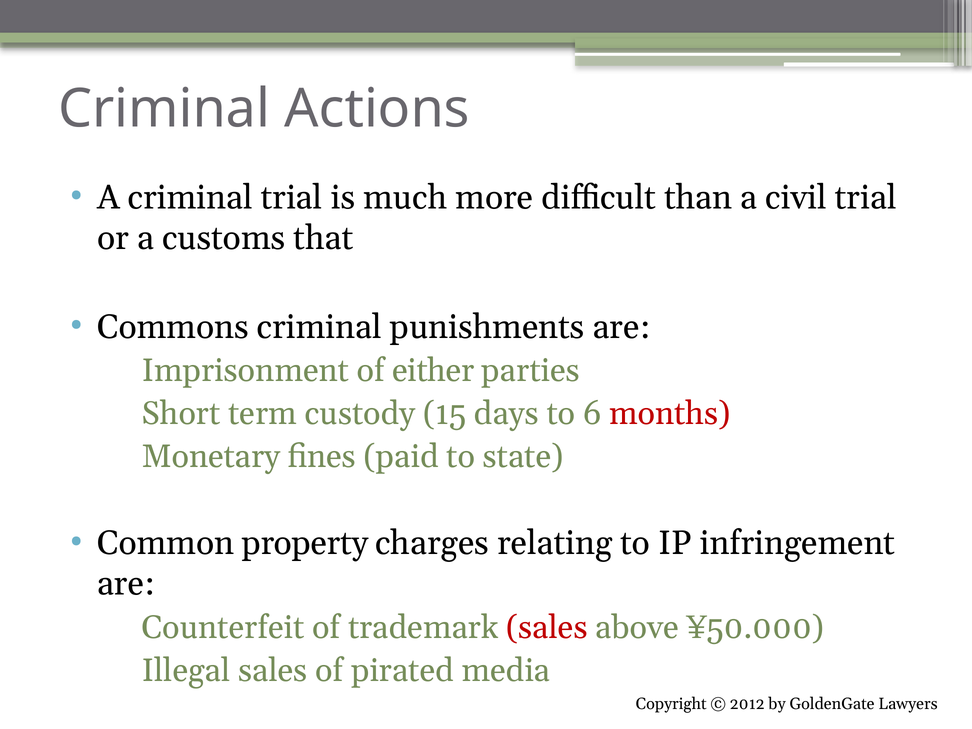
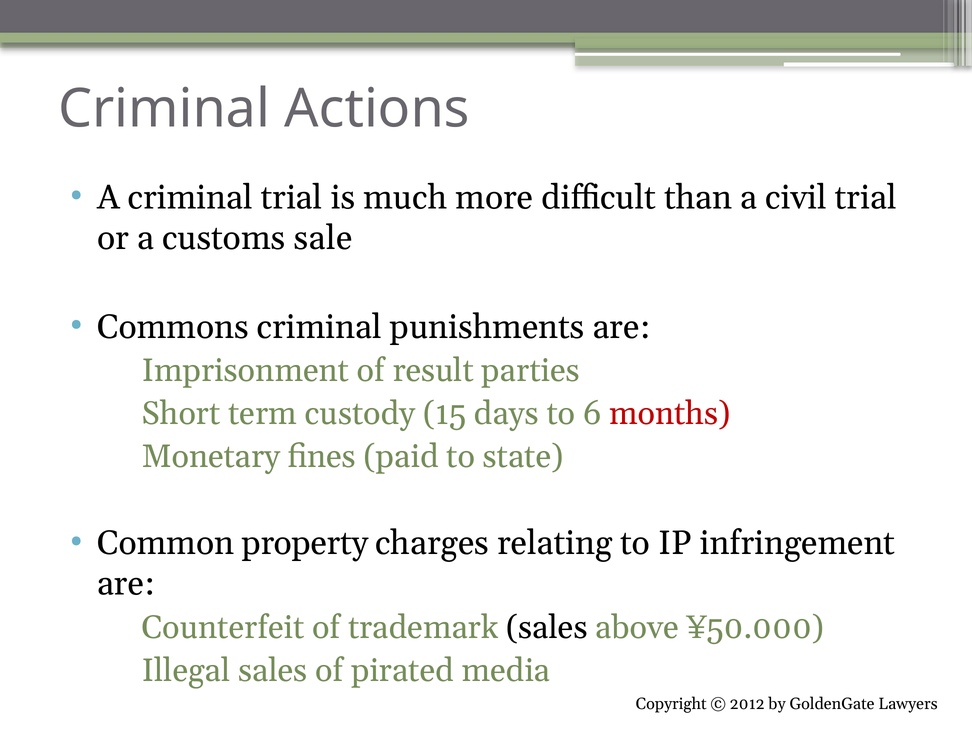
that: that -> sale (323, 238)
either: either -> result (433, 371)
sales colour: red -> black (547, 627)
